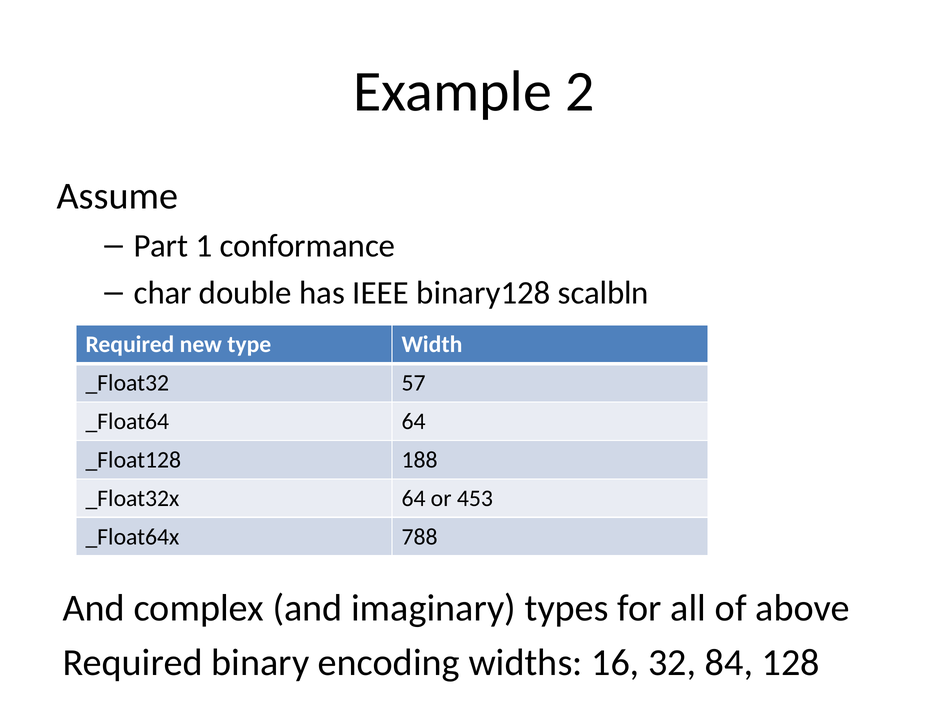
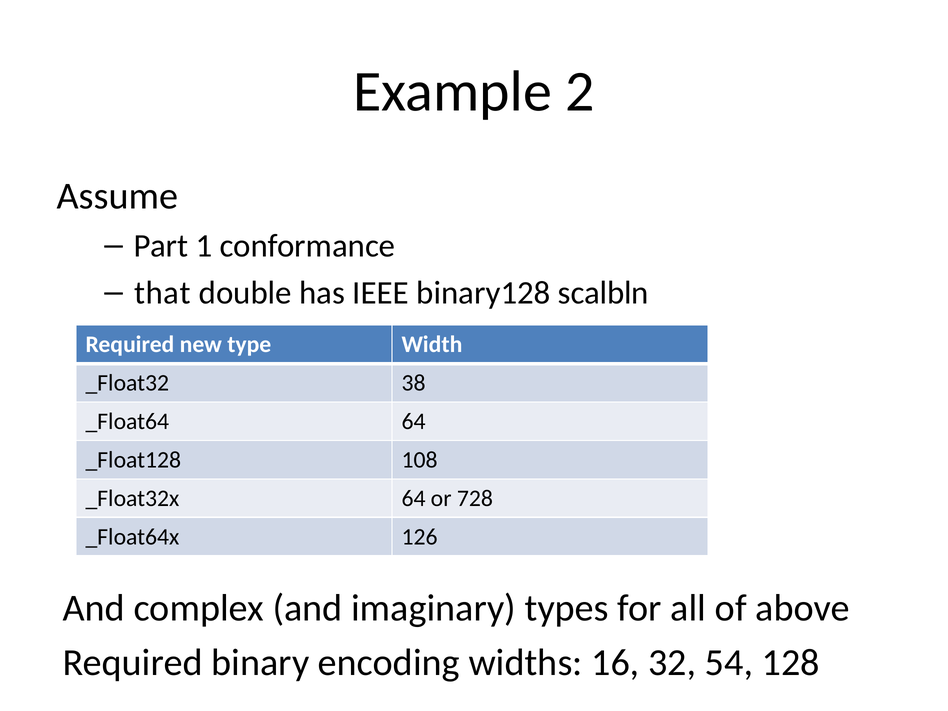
char: char -> that (162, 293)
57: 57 -> 38 (414, 383)
188: 188 -> 108 (420, 460)
453: 453 -> 728 (475, 498)
788: 788 -> 126 (420, 537)
84: 84 -> 54 (729, 662)
